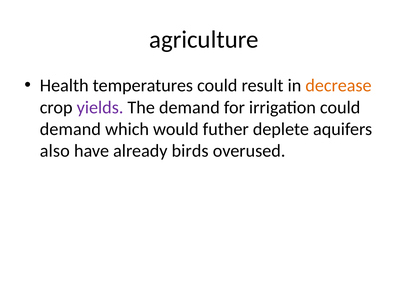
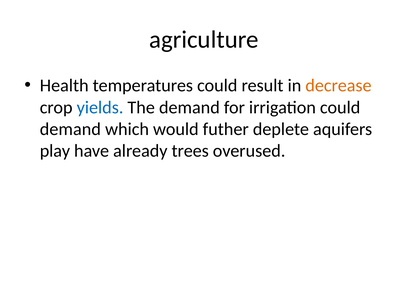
yields colour: purple -> blue (100, 107)
also: also -> play (55, 151)
birds: birds -> trees (190, 151)
